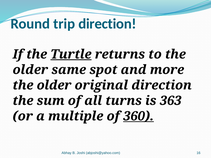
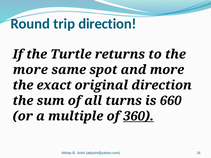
Turtle underline: present -> none (71, 54)
older: older -> more (30, 70)
older: older -> exact (54, 85)
363: 363 -> 660 (171, 101)
